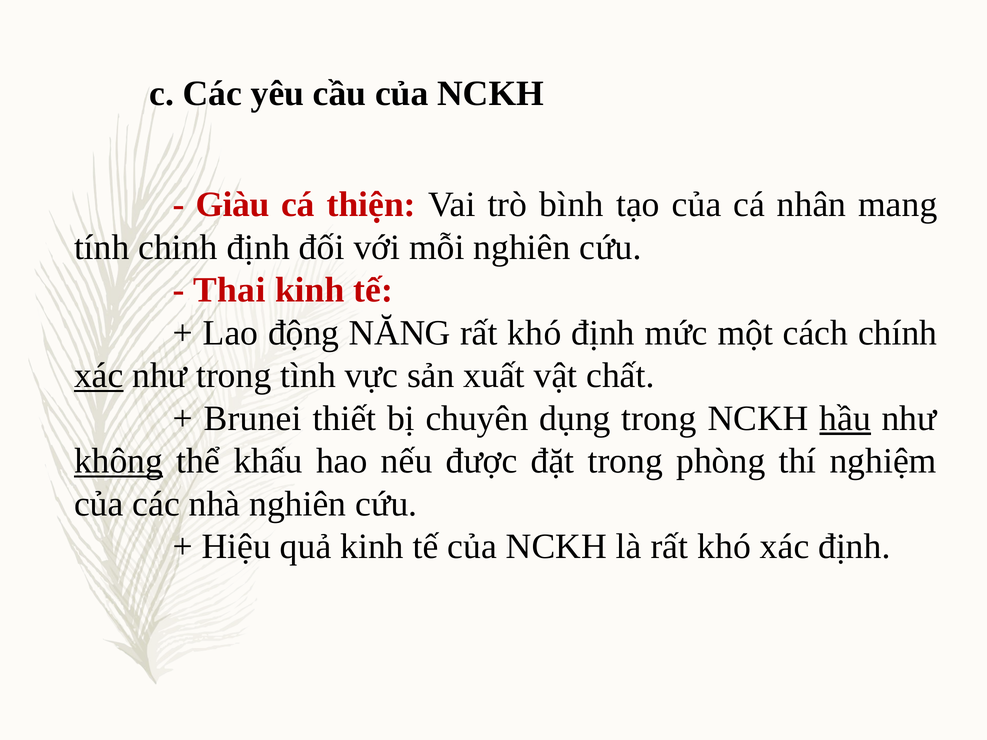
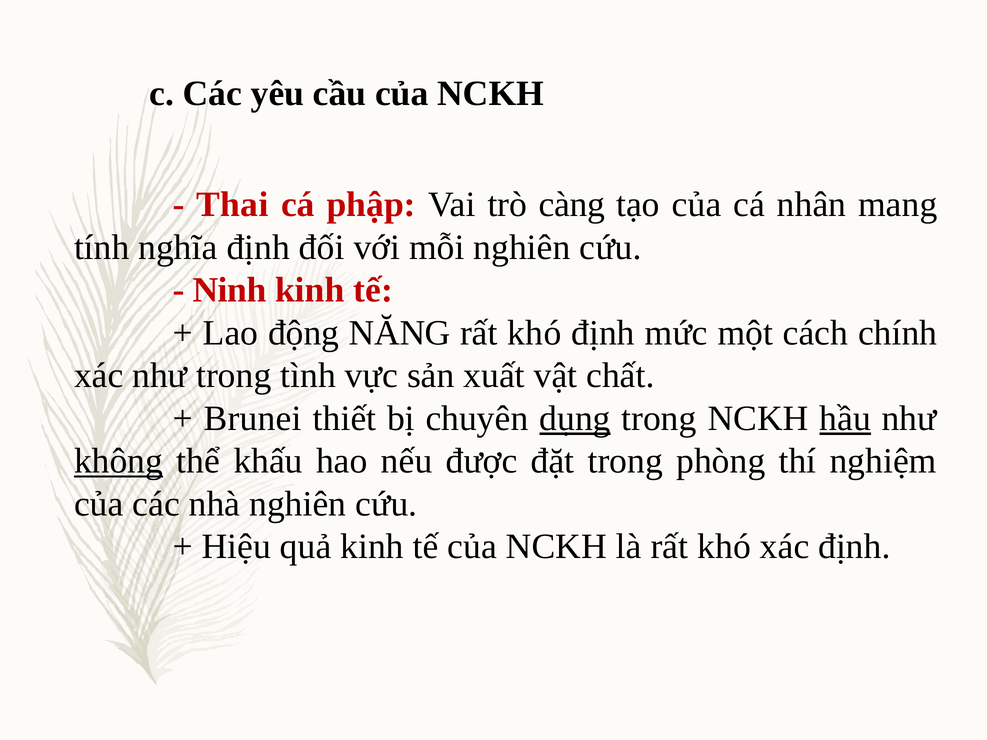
Giàu: Giàu -> Thai (232, 205)
thiện: thiện -> phập (371, 205)
bình: bình -> càng (572, 205)
chinh: chinh -> nghĩa (178, 248)
Thai: Thai -> Ninh (230, 290)
xác underline: present -> none (99, 376)
dụng underline: none -> present (575, 419)
